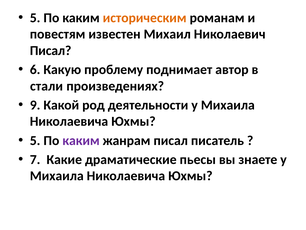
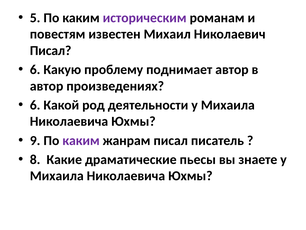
историческим colour: orange -> purple (145, 18)
стали: стали -> автор (47, 86)
9: 9 -> 6 (35, 105)
5: 5 -> 9 (35, 140)
7: 7 -> 8 (35, 159)
